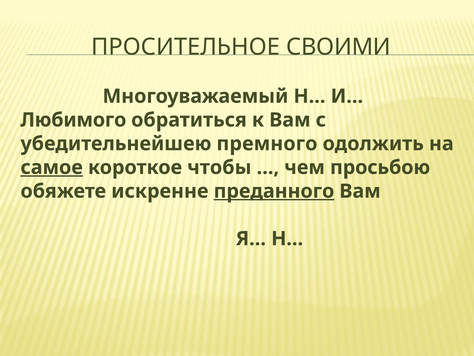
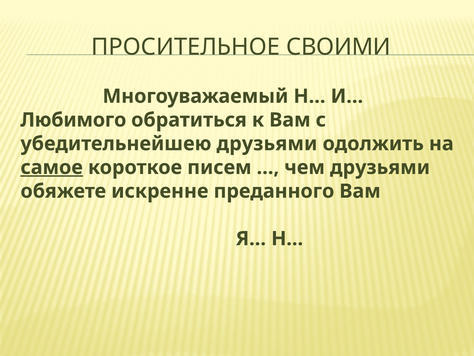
убедительнейшею премного: премного -> друзьями (267, 144)
чтобы: чтобы -> писем (219, 167)
чем просьбою: просьбою -> друзьями (380, 167)
преданного underline: present -> none (274, 191)
